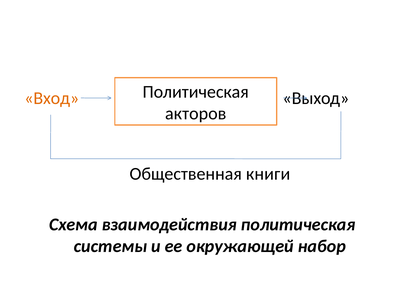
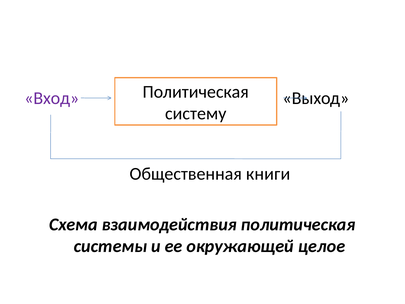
Вход colour: orange -> purple (52, 98)
акторов: акторов -> систему (196, 113)
набор: набор -> целое (322, 246)
